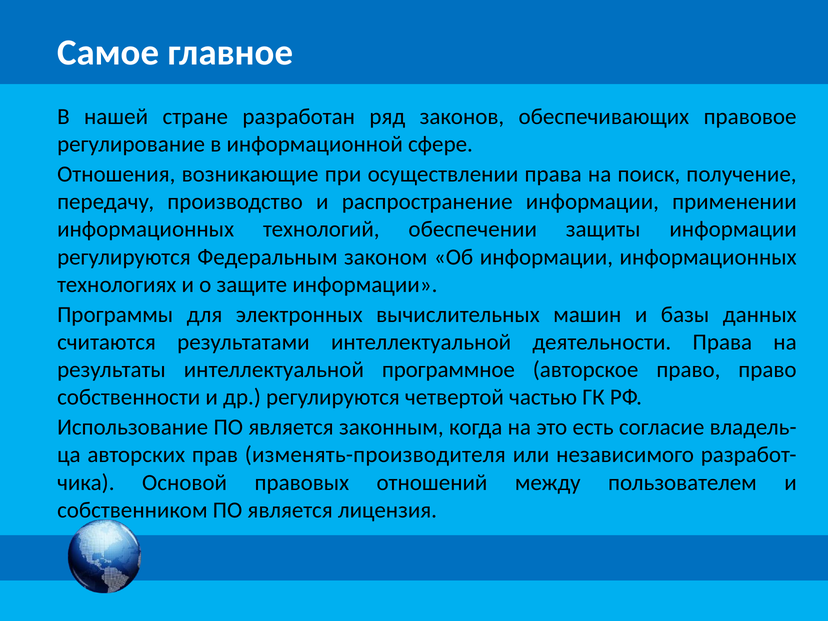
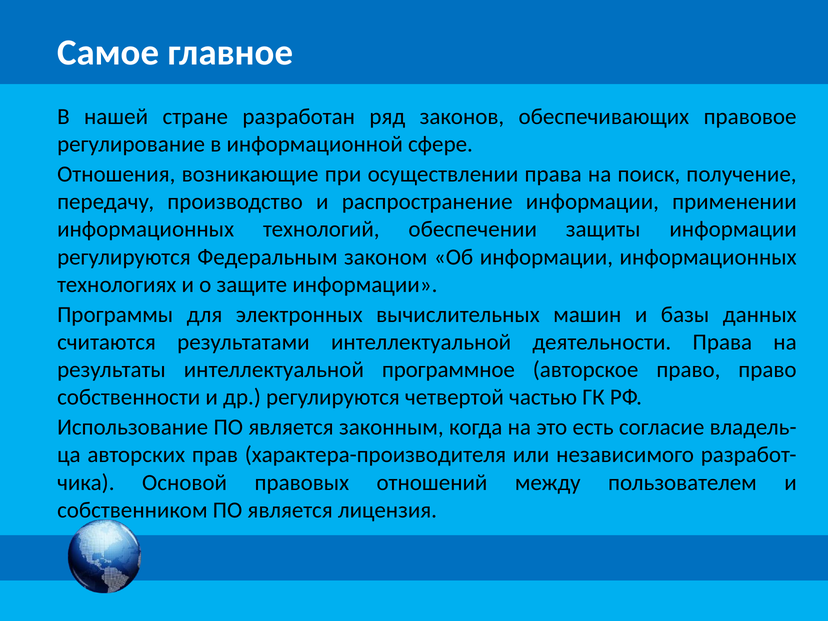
изменять-производителя: изменять-производителя -> характера-производителя (375, 455)
